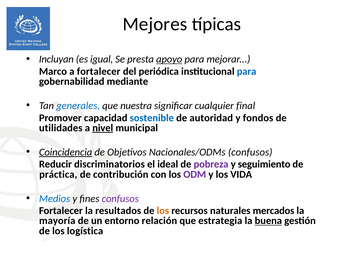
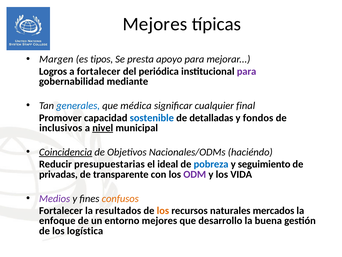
Incluyan: Incluyan -> Margen (56, 59)
igual: igual -> tipos (102, 59)
apoyo underline: present -> none (169, 59)
Marco: Marco -> Logros (53, 71)
para colour: blue -> purple (247, 71)
nuestra: nuestra -> médica (136, 105)
autoridad: autoridad -> detalladas (211, 118)
utilidades: utilidades -> inclusivos (61, 128)
Nacionales/ODMs confusos: confusos -> haciéndo (250, 152)
discriminatorios: discriminatorios -> presupuestarias (109, 164)
pobreza colour: purple -> blue (211, 164)
práctica: práctica -> privadas (58, 174)
contribución: contribución -> transparente (121, 174)
Medios colour: blue -> purple (55, 198)
confusos colour: purple -> orange (120, 198)
mayoría: mayoría -> enfoque (57, 220)
entorno relación: relación -> mejores (159, 220)
estrategia: estrategia -> desarrollo (220, 220)
buena underline: present -> none (268, 220)
